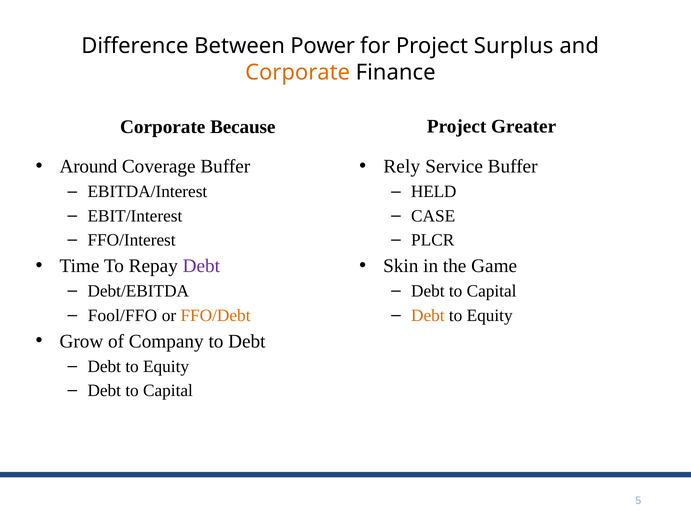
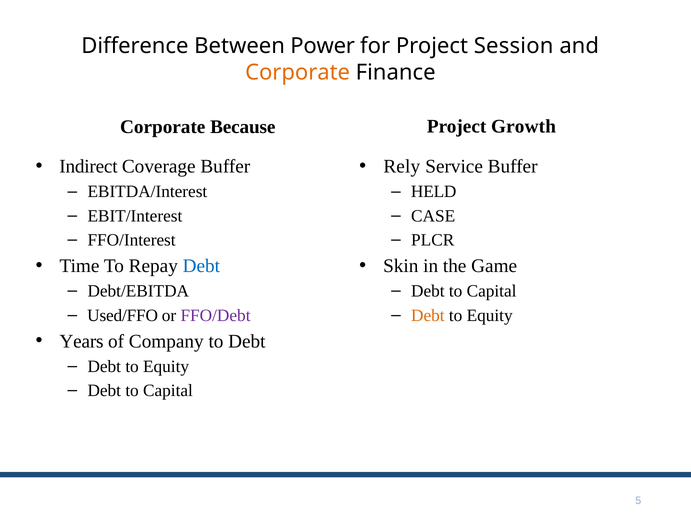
Surplus: Surplus -> Session (514, 46)
Greater: Greater -> Growth (524, 126)
Around: Around -> Indirect (88, 167)
Debt colour: purple -> blue (201, 266)
Fool/FFO: Fool/FFO -> Used/FFO (123, 315)
FFO/Debt colour: orange -> purple (216, 315)
Grow: Grow -> Years (82, 341)
